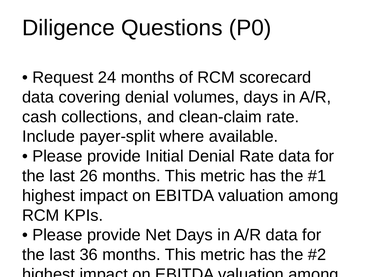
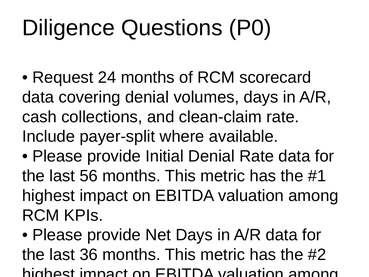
26: 26 -> 56 (89, 176)
